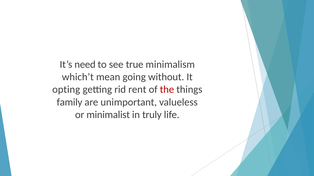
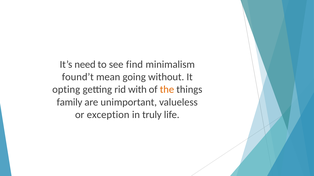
true: true -> find (134, 65)
which’t: which’t -> found’t (78, 77)
rent: rent -> with (137, 90)
the colour: red -> orange (167, 90)
minimalist: minimalist -> exception (108, 115)
